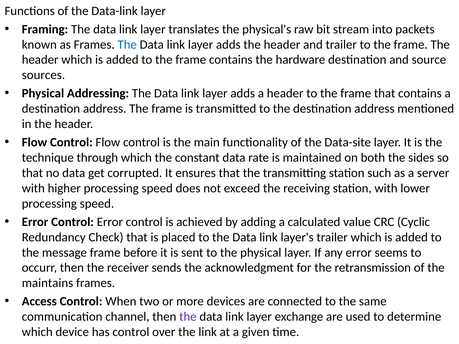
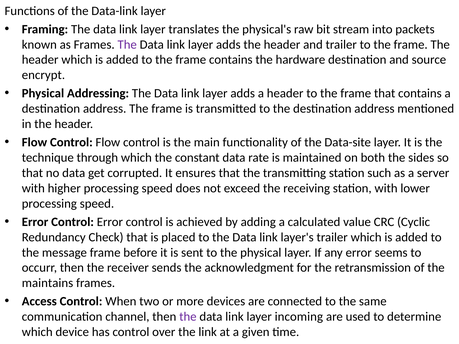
The colour: blue -> purple (127, 45)
sources: sources -> encrypt (43, 75)
exchange: exchange -> incoming (299, 317)
